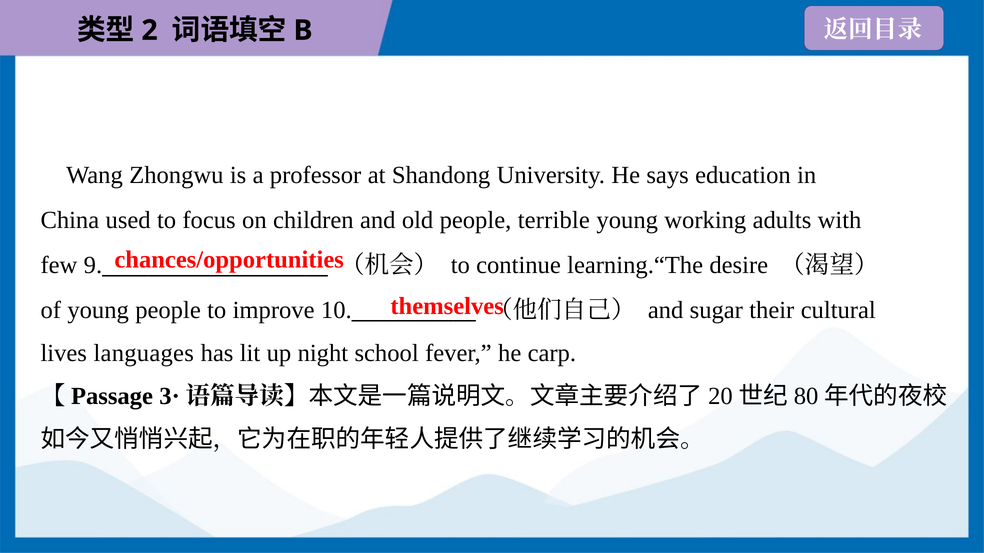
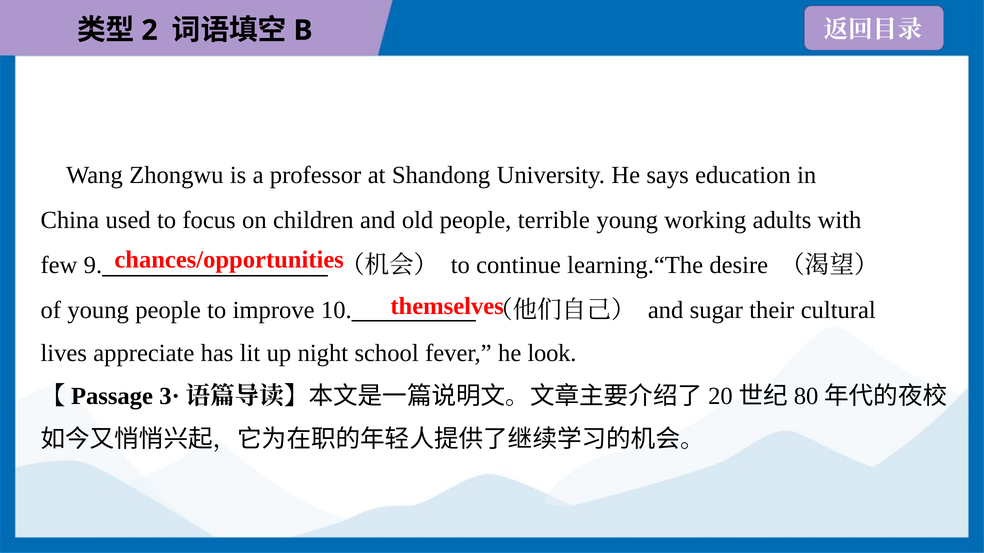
languages: languages -> appreciate (144, 354)
carp: carp -> look (552, 354)
